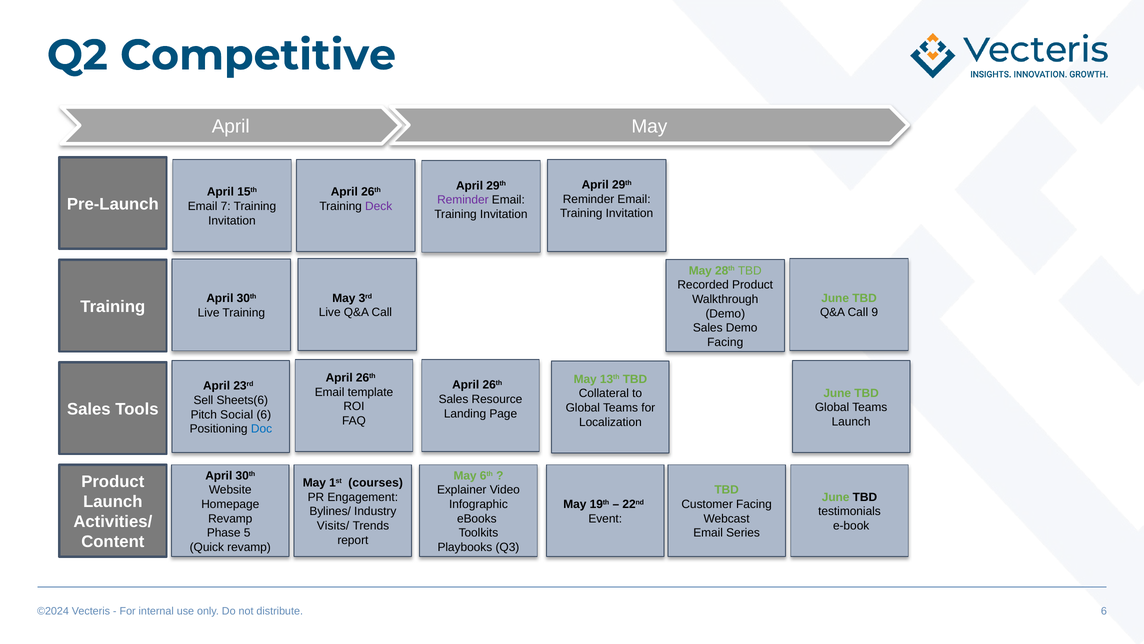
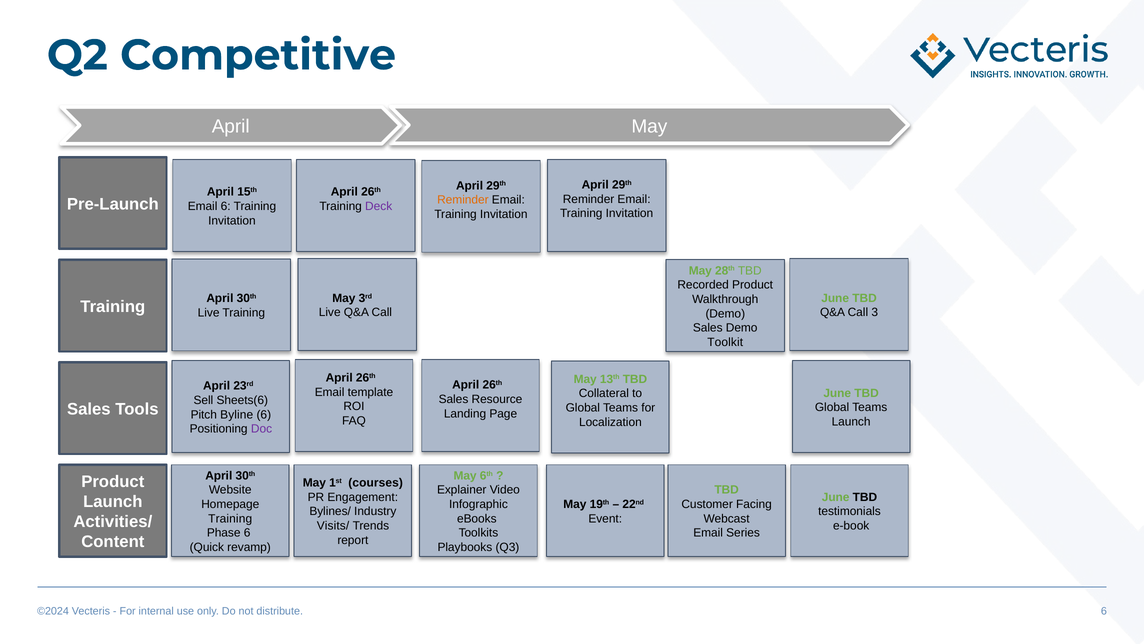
Reminder colour: purple -> orange (463, 200)
Email 7: 7 -> 6 (226, 206)
9: 9 -> 3 (875, 312)
Facing: Facing -> Toolkit (725, 342)
Social: Social -> Byline (237, 414)
Doc colour: blue -> purple (262, 429)
Revamp: Revamp -> Training (230, 518)
Phase 5: 5 -> 6 (247, 533)
